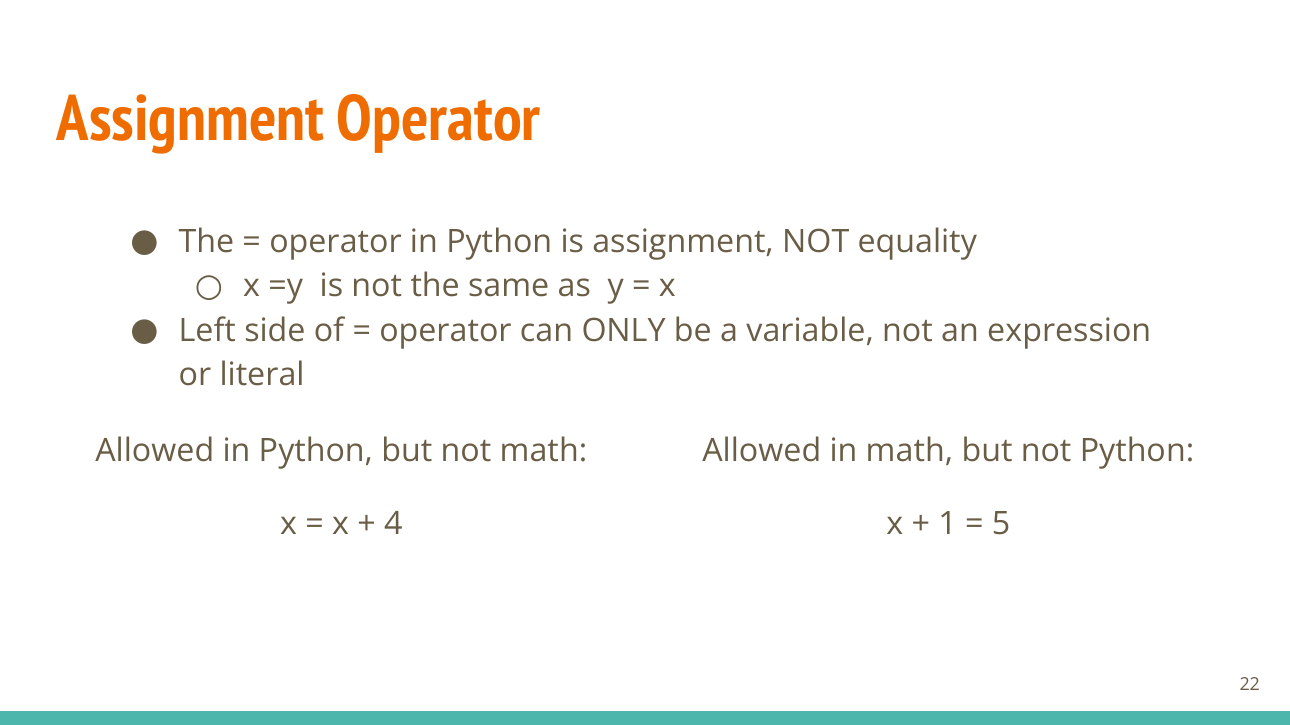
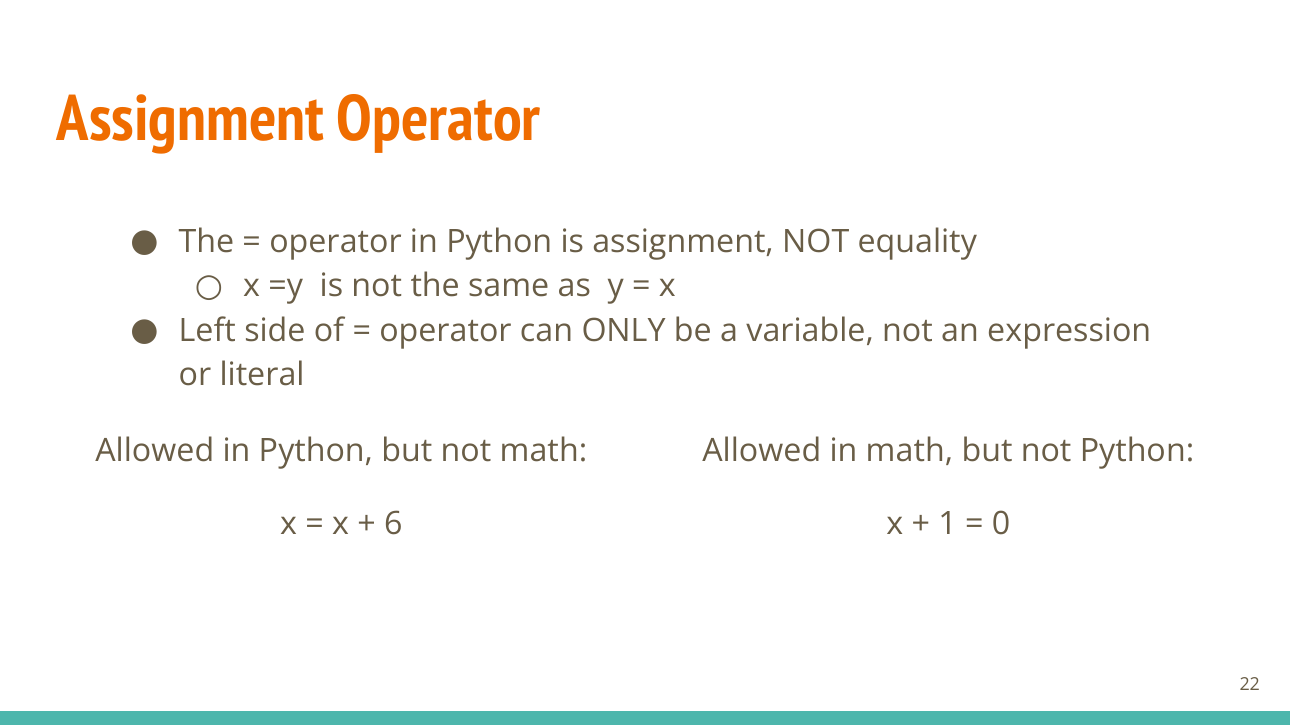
4: 4 -> 6 (393, 525)
5: 5 -> 0 (1001, 525)
